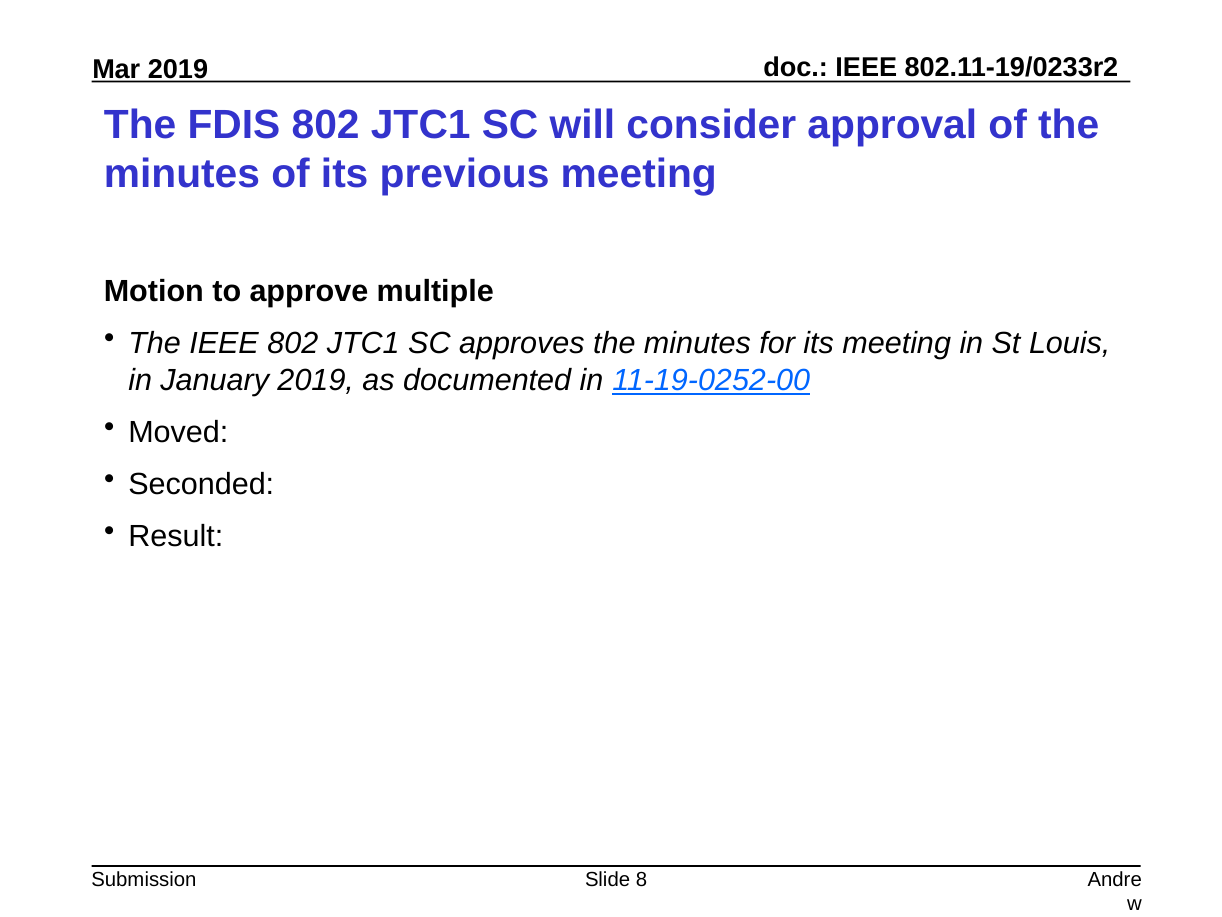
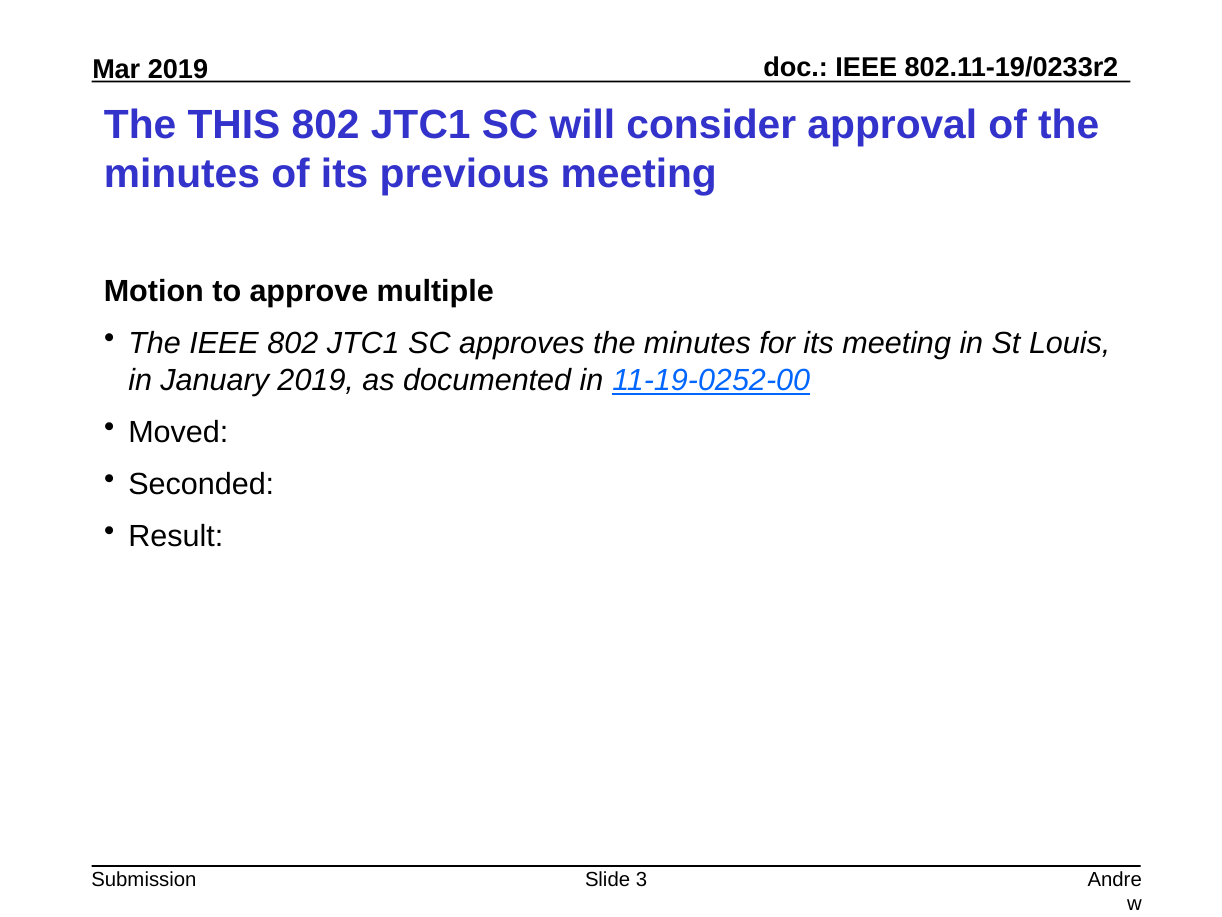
FDIS: FDIS -> THIS (234, 125)
8: 8 -> 3 (642, 879)
